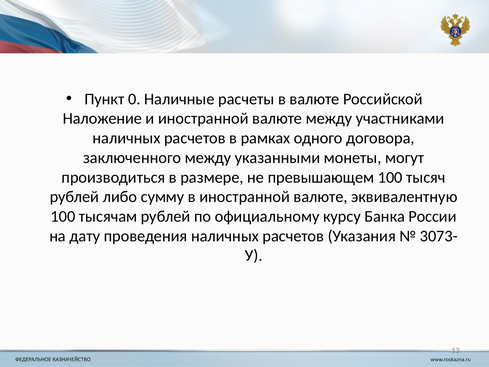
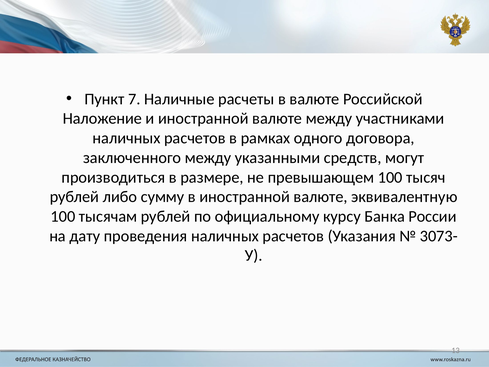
0: 0 -> 7 (134, 99)
монеты: монеты -> средств (353, 158)
